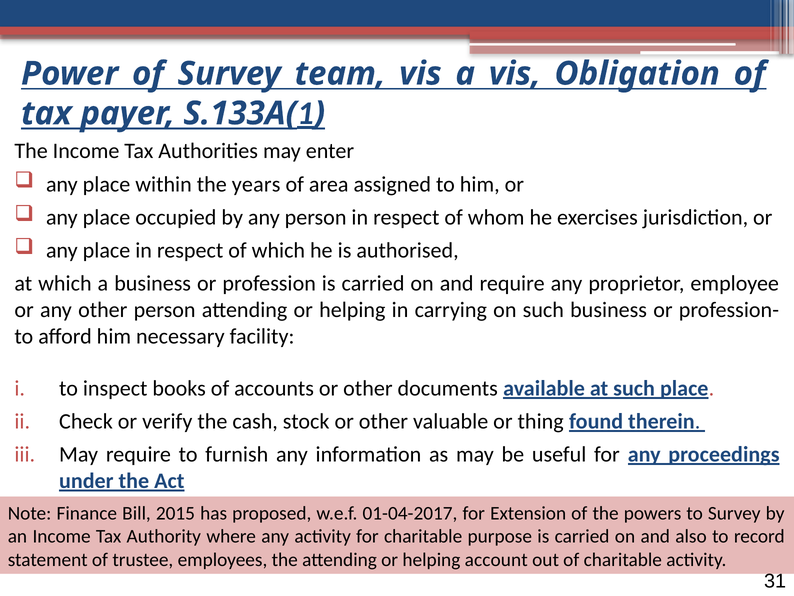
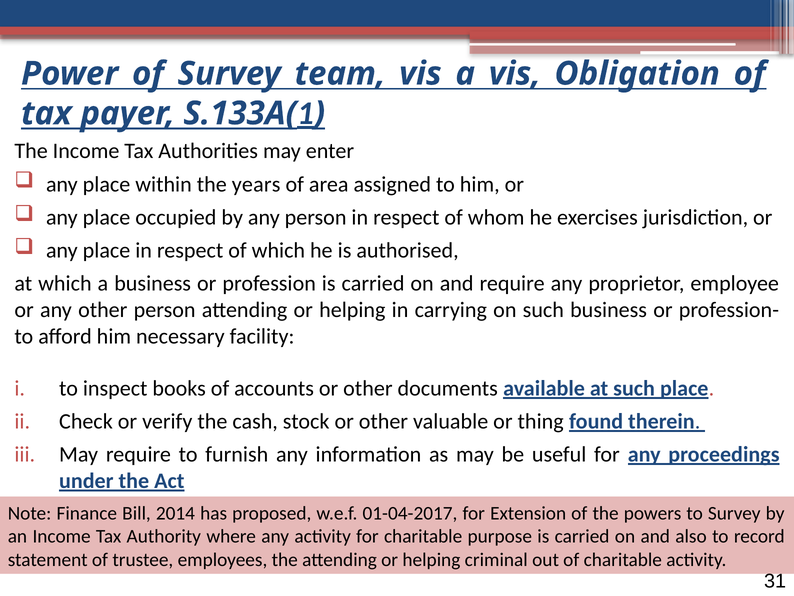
2015: 2015 -> 2014 (175, 513)
account: account -> criminal (496, 559)
